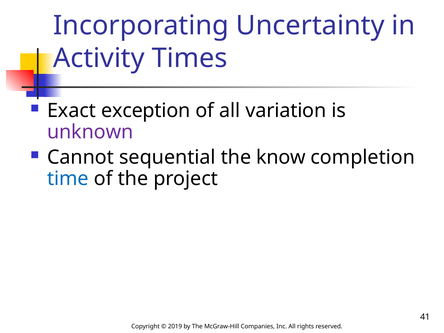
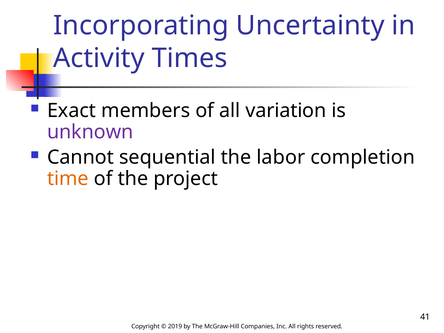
exception: exception -> members (146, 111)
know: know -> labor (281, 157)
time colour: blue -> orange (68, 179)
